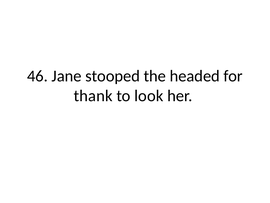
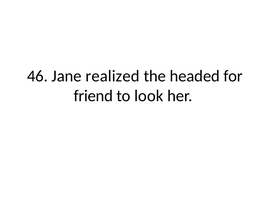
stooped: stooped -> realized (113, 76)
thank: thank -> friend (93, 96)
